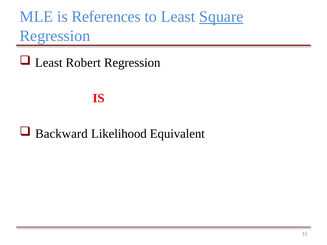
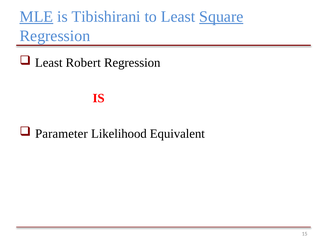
MLE underline: none -> present (36, 17)
References: References -> Tibishirani (106, 17)
Backward: Backward -> Parameter (61, 134)
